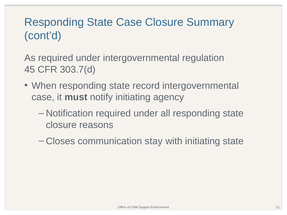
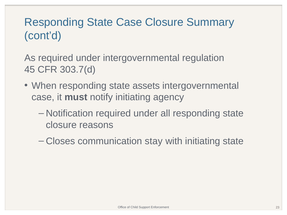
record: record -> assets (146, 86)
